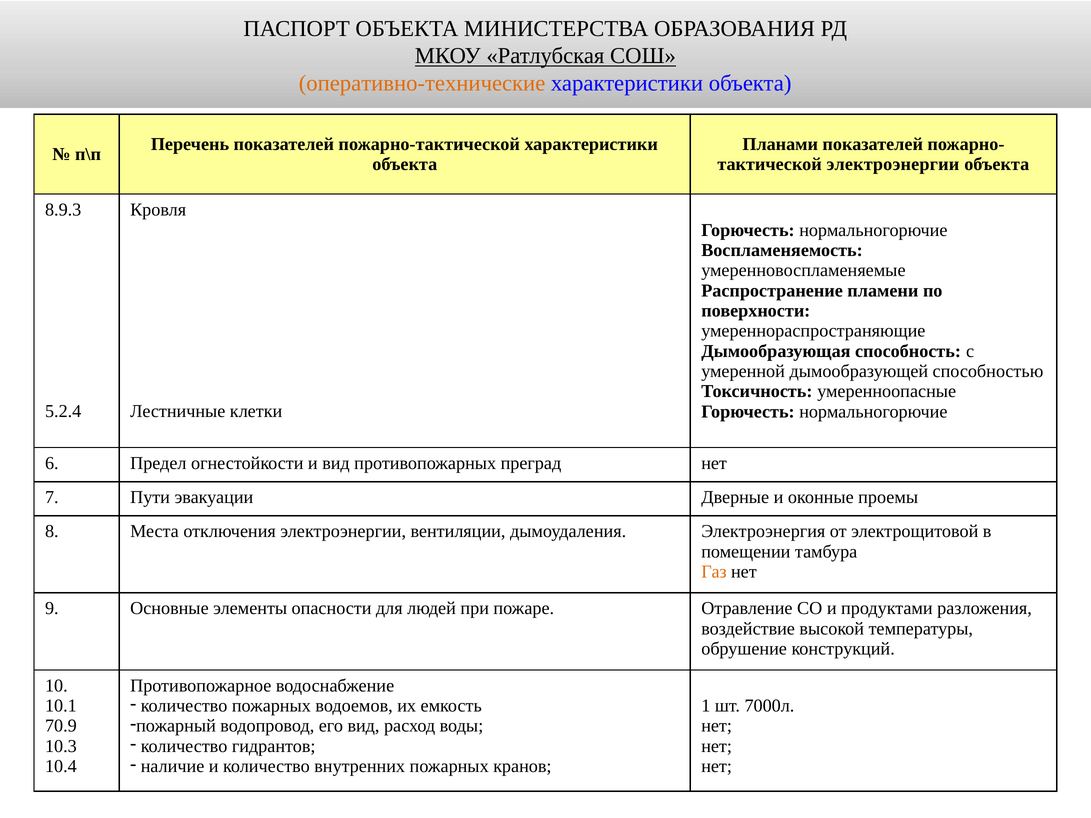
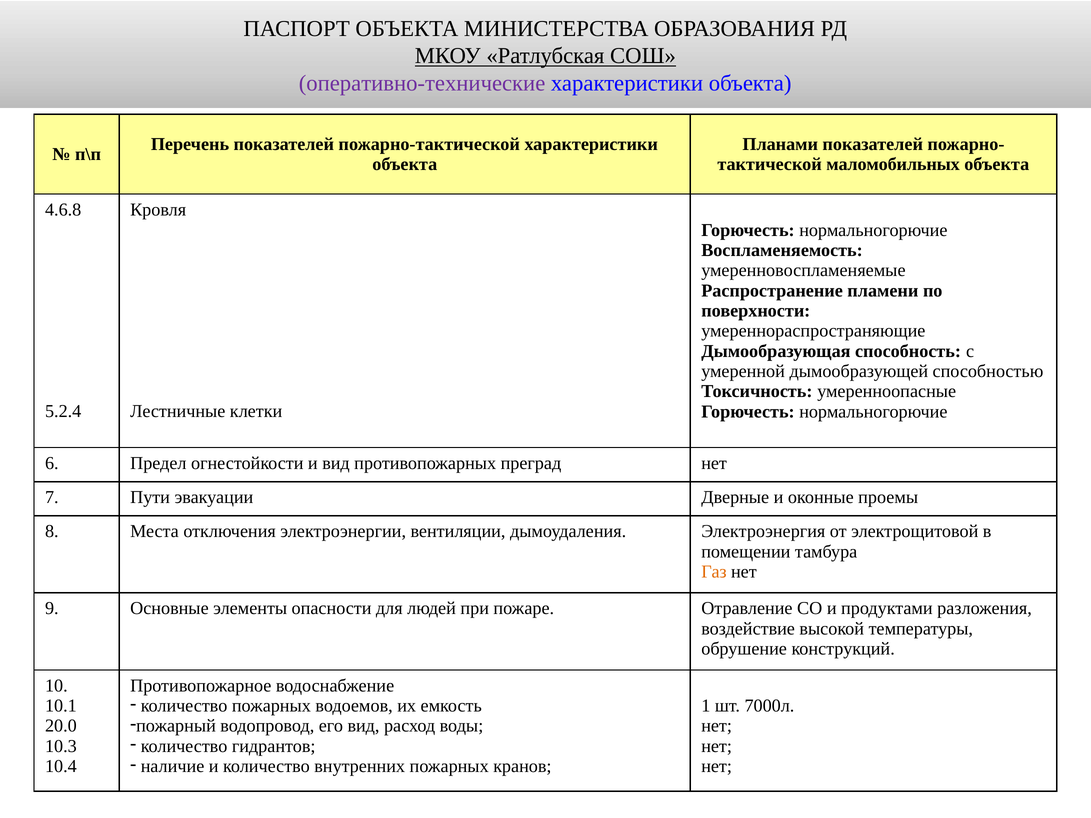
оперативно-технические colour: orange -> purple (422, 83)
электроэнергии: электроэнергии -> маломобильных (893, 164)
8.9.3: 8.9.3 -> 4.6.8 (63, 210)
70.9: 70.9 -> 20.0 (61, 726)
